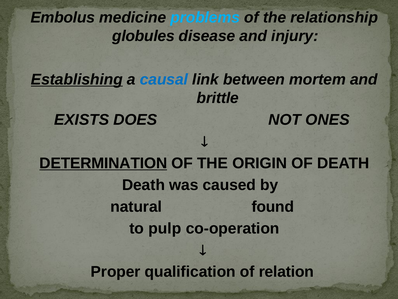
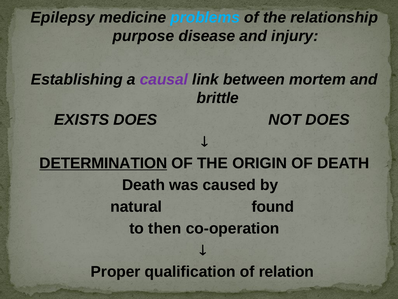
Embolus: Embolus -> Epilepsy (63, 17)
globules: globules -> purpose (143, 36)
Establishing underline: present -> none (77, 79)
causal colour: blue -> purple (164, 79)
NOT ONES: ONES -> DOES (327, 120)
pulp: pulp -> then (165, 228)
